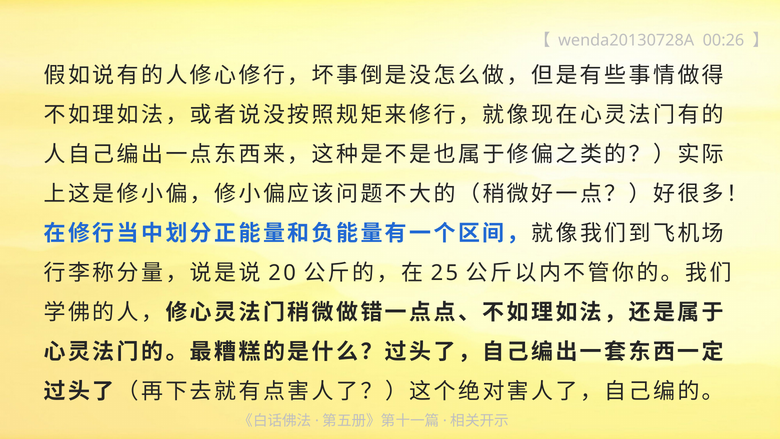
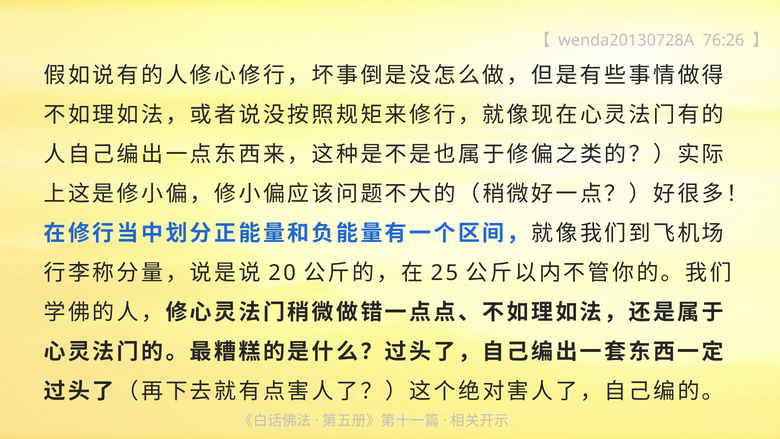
00:26: 00:26 -> 76:26 (723, 41)
